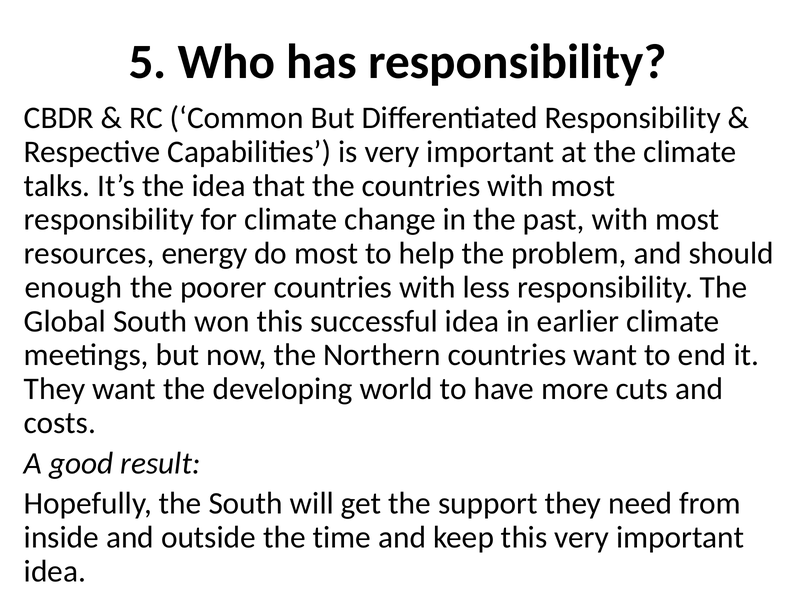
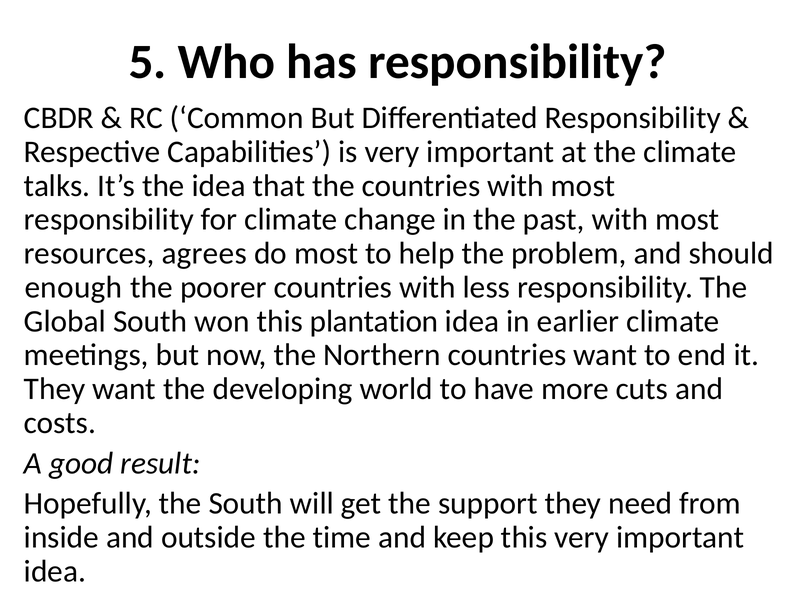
energy: energy -> agrees (204, 254)
successful: successful -> plantation (374, 321)
